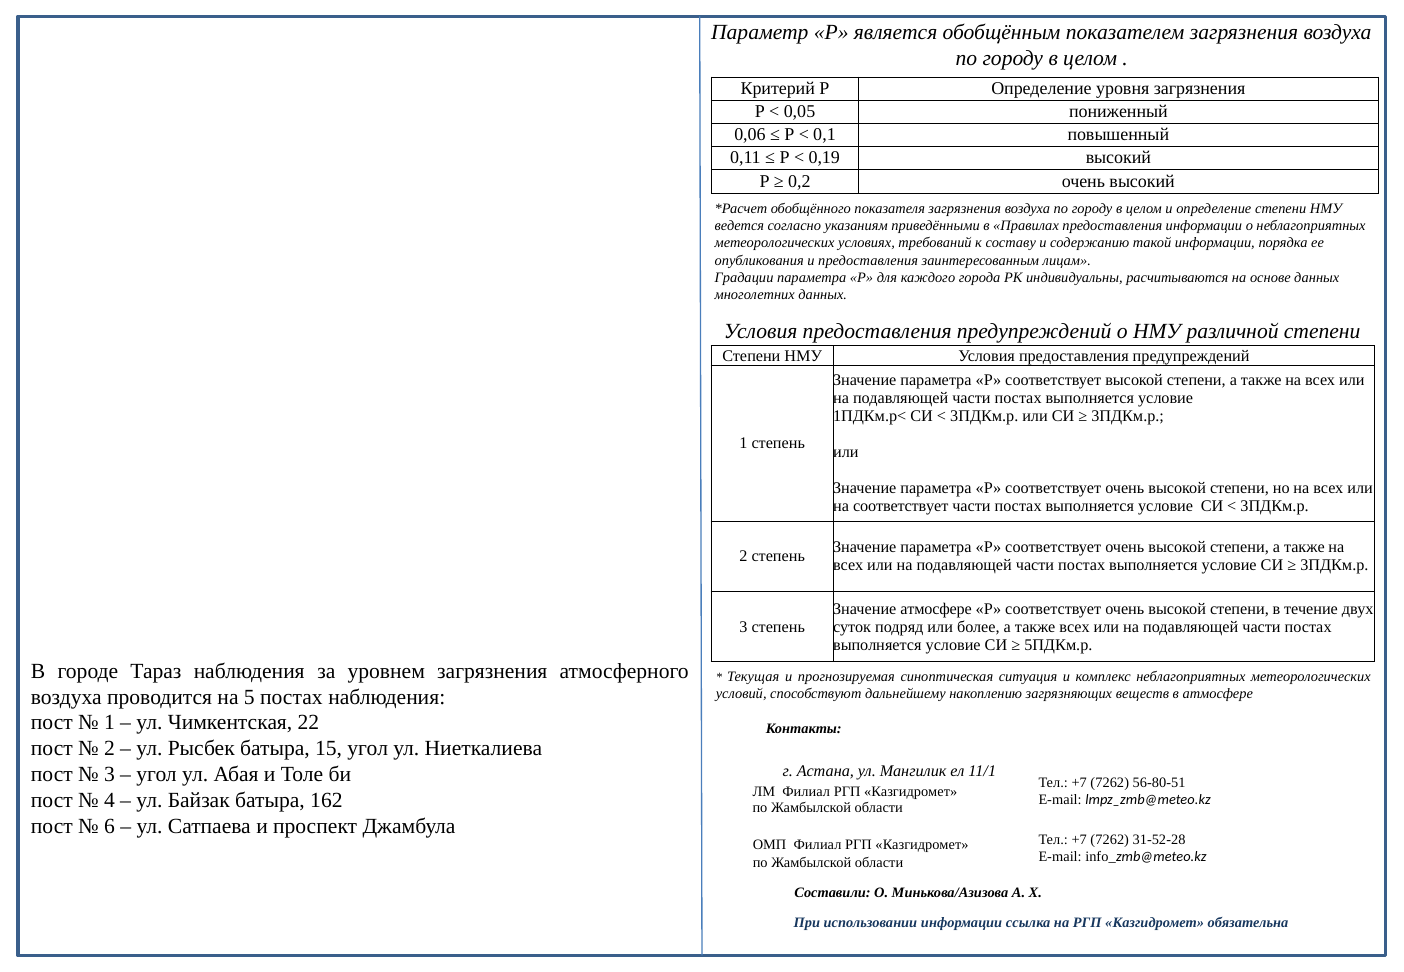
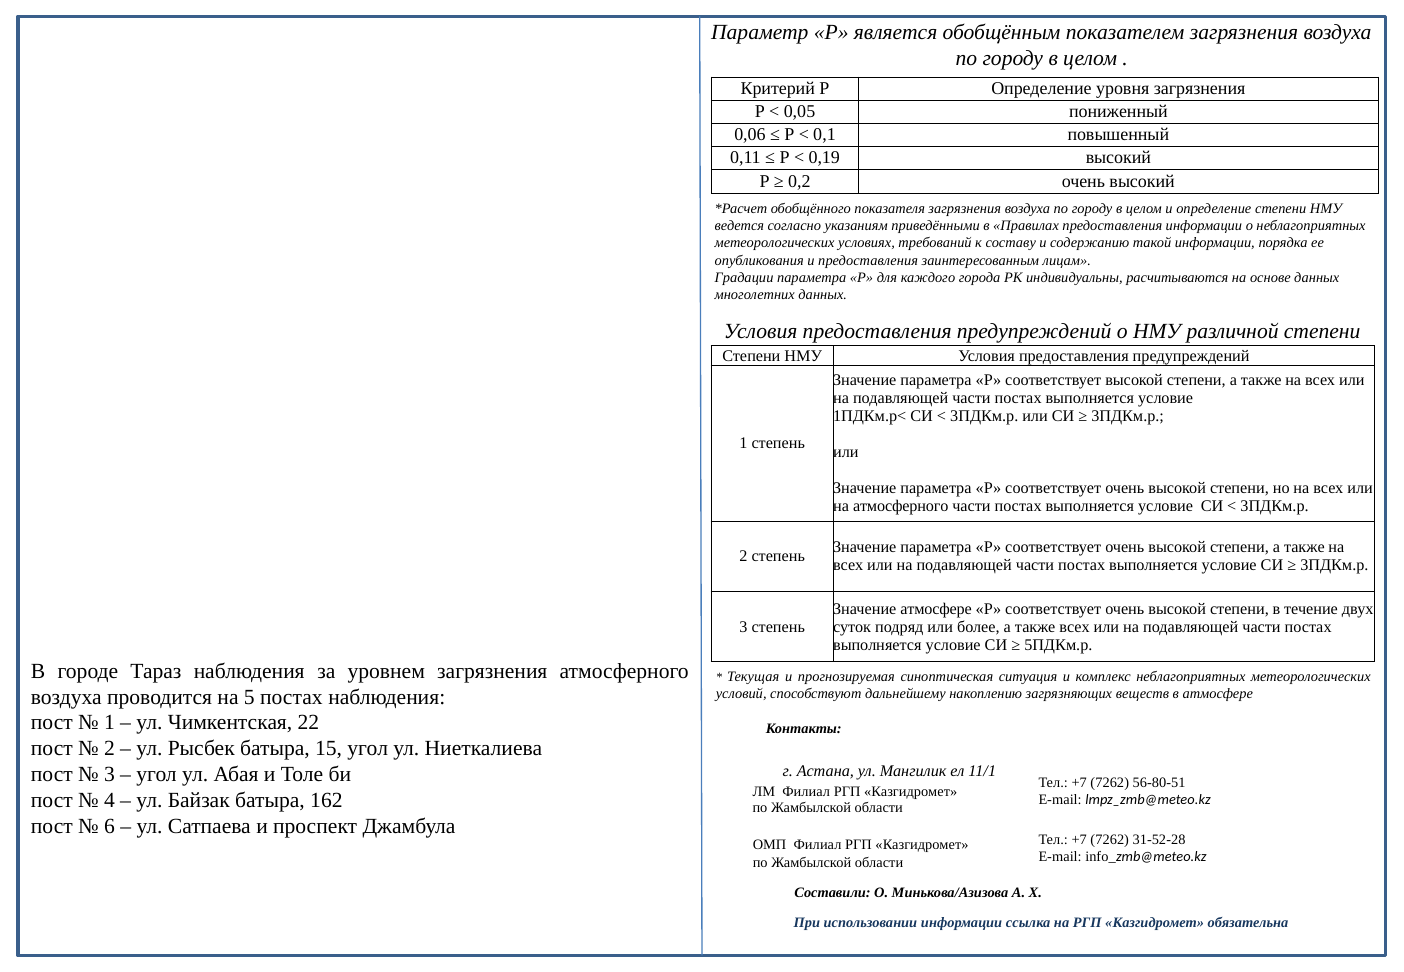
на соответствует: соответствует -> атмосферного (901, 506)
